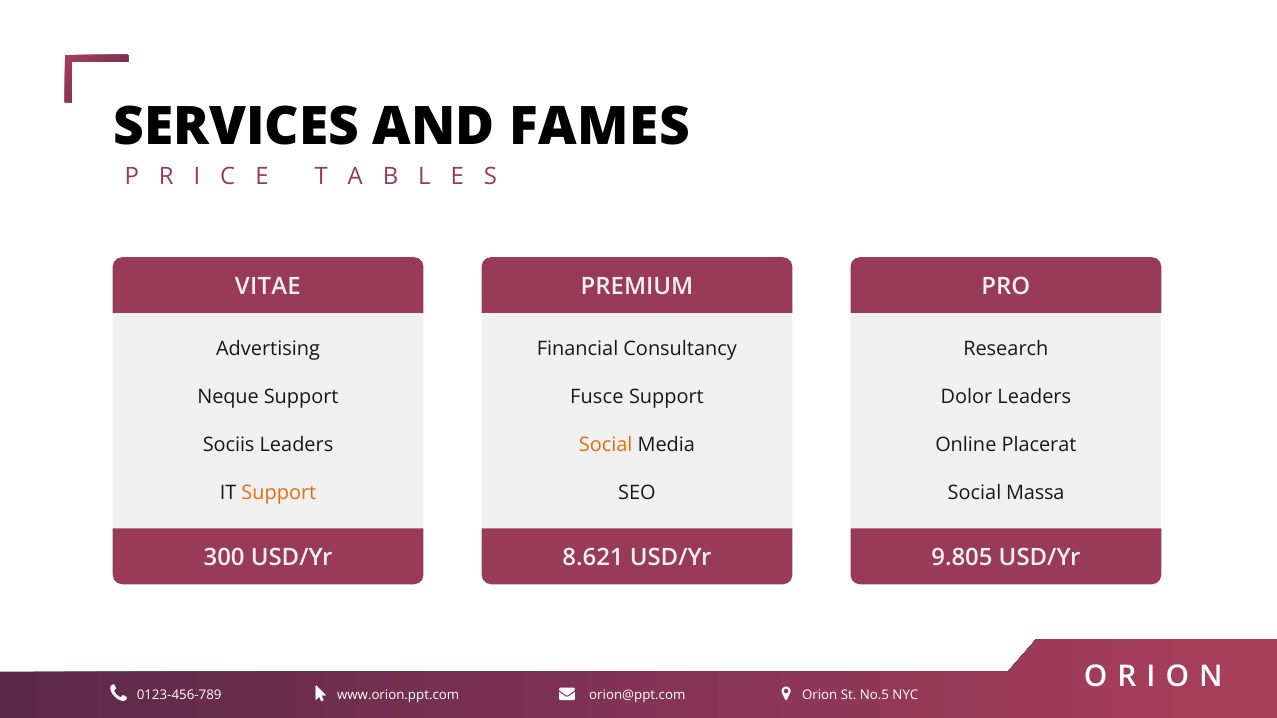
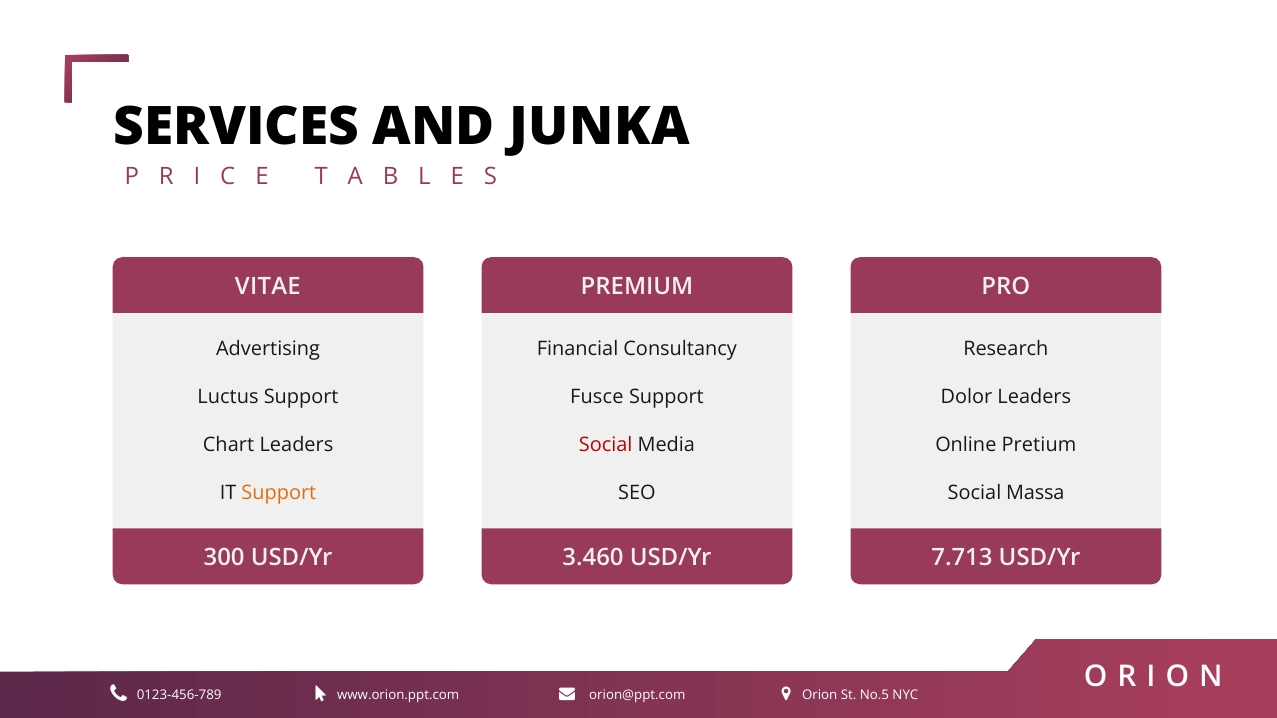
FAMES: FAMES -> JUNKA (600, 127)
Neque: Neque -> Luctus (228, 397)
Sociis: Sociis -> Chart (229, 445)
Social colour: orange -> red (606, 445)
Placerat: Placerat -> Pretium (1039, 445)
8.621: 8.621 -> 3.460 (593, 558)
9.805: 9.805 -> 7.713 (962, 558)
